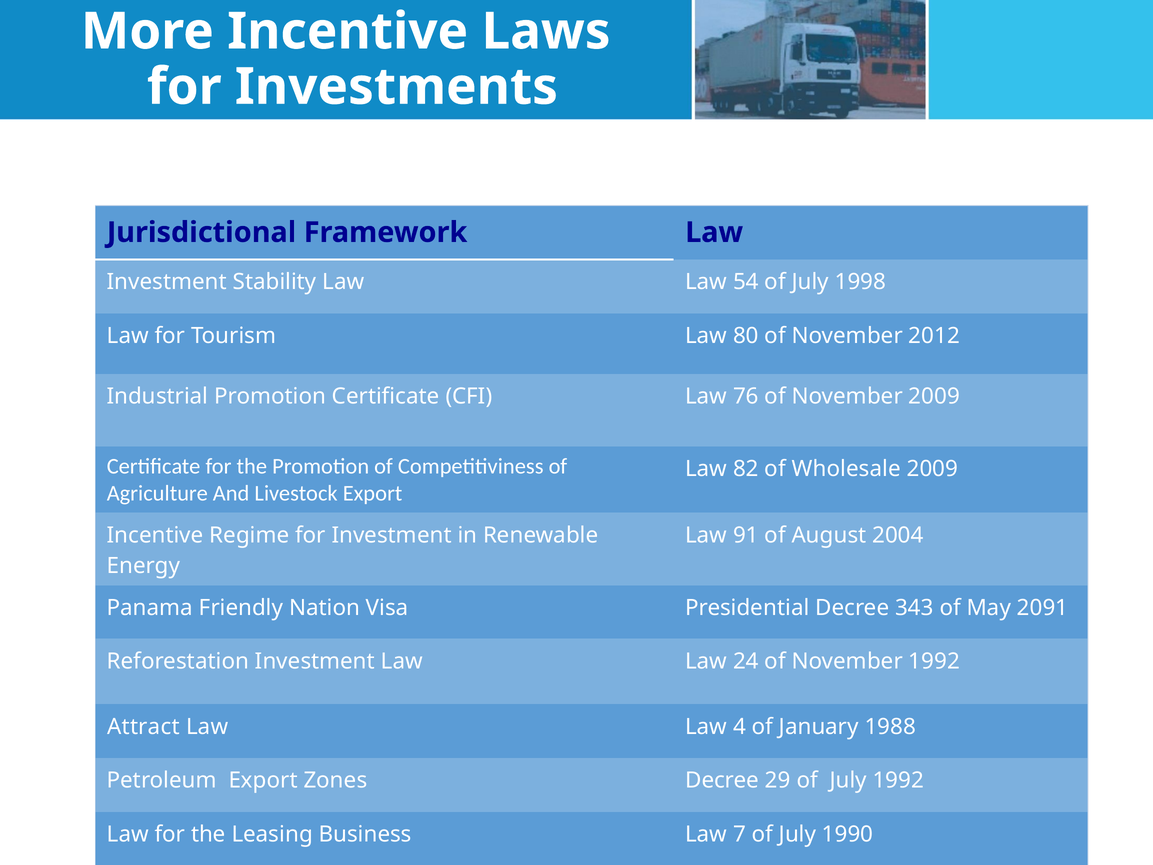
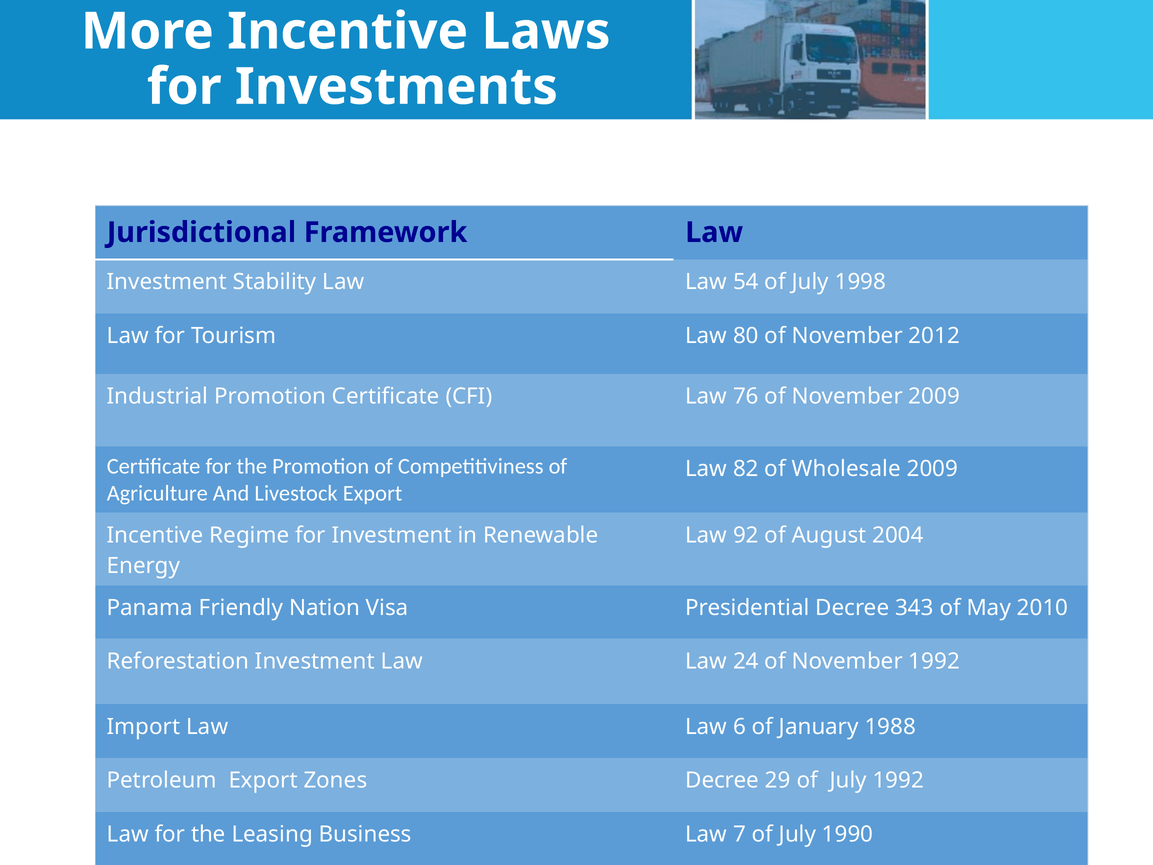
91: 91 -> 92 (746, 535)
2091: 2091 -> 2010 (1043, 608)
Attract: Attract -> Import (144, 726)
4: 4 -> 6 (739, 726)
